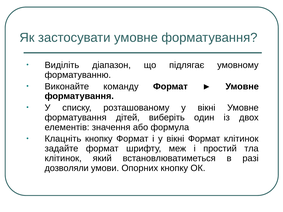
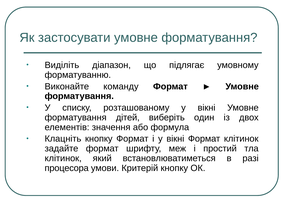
дозволяли: дозволяли -> процесора (67, 168)
Опорних: Опорних -> Критерій (140, 168)
